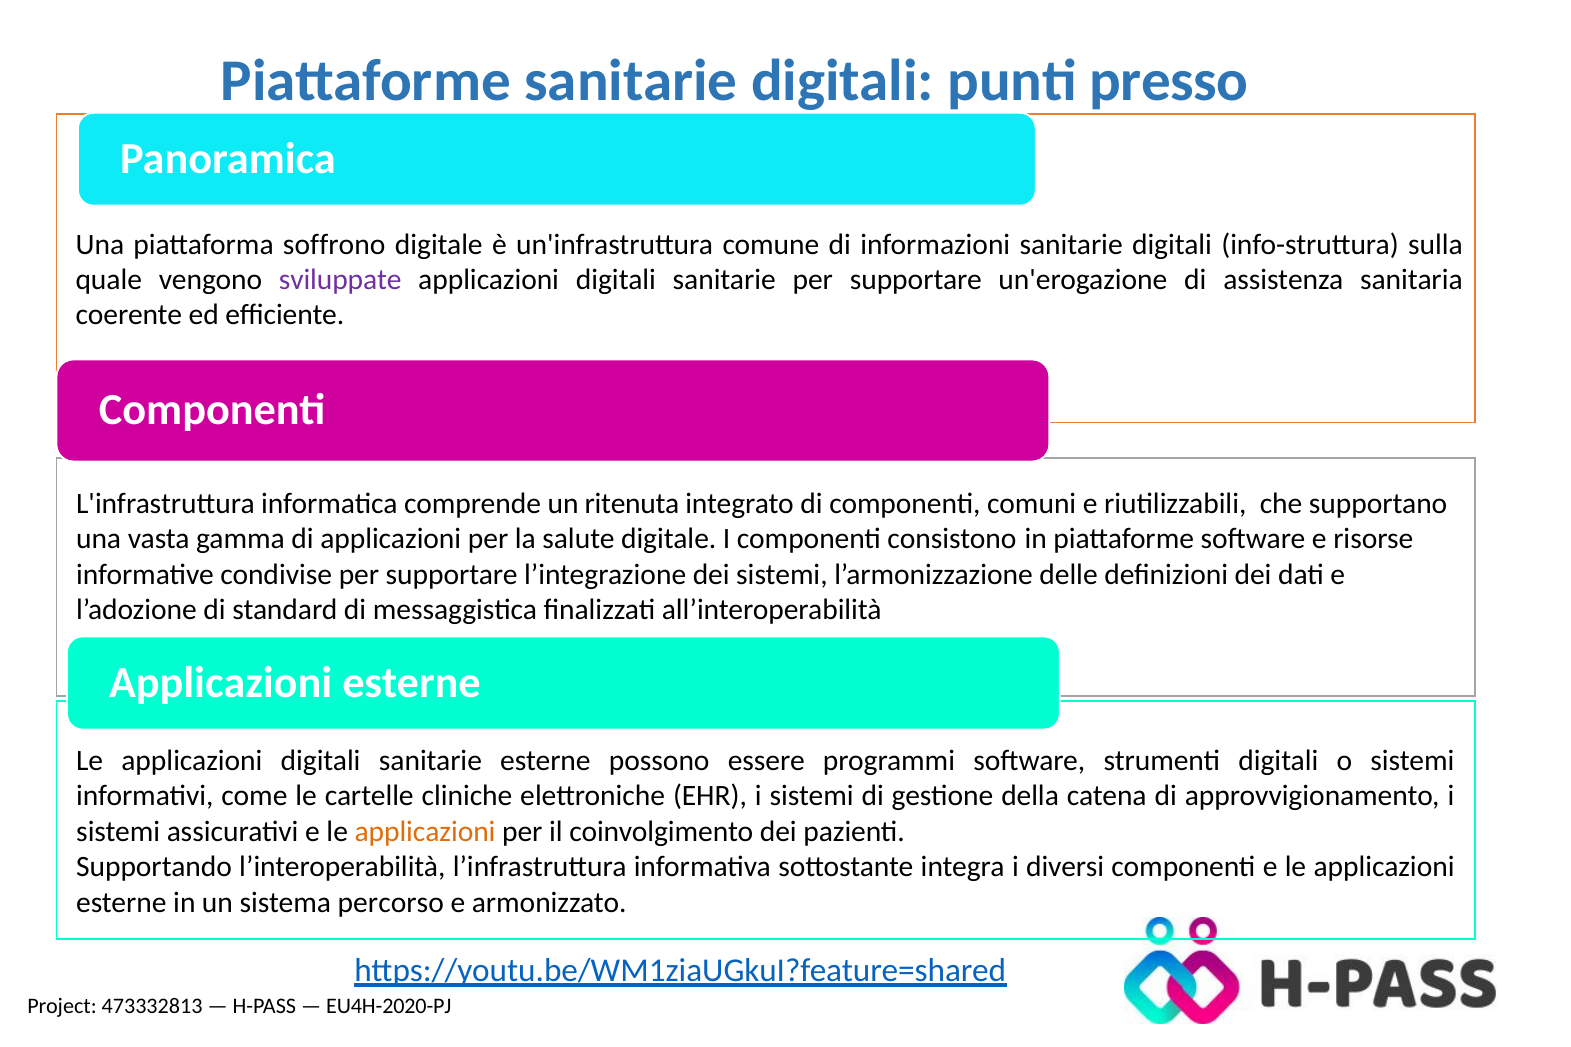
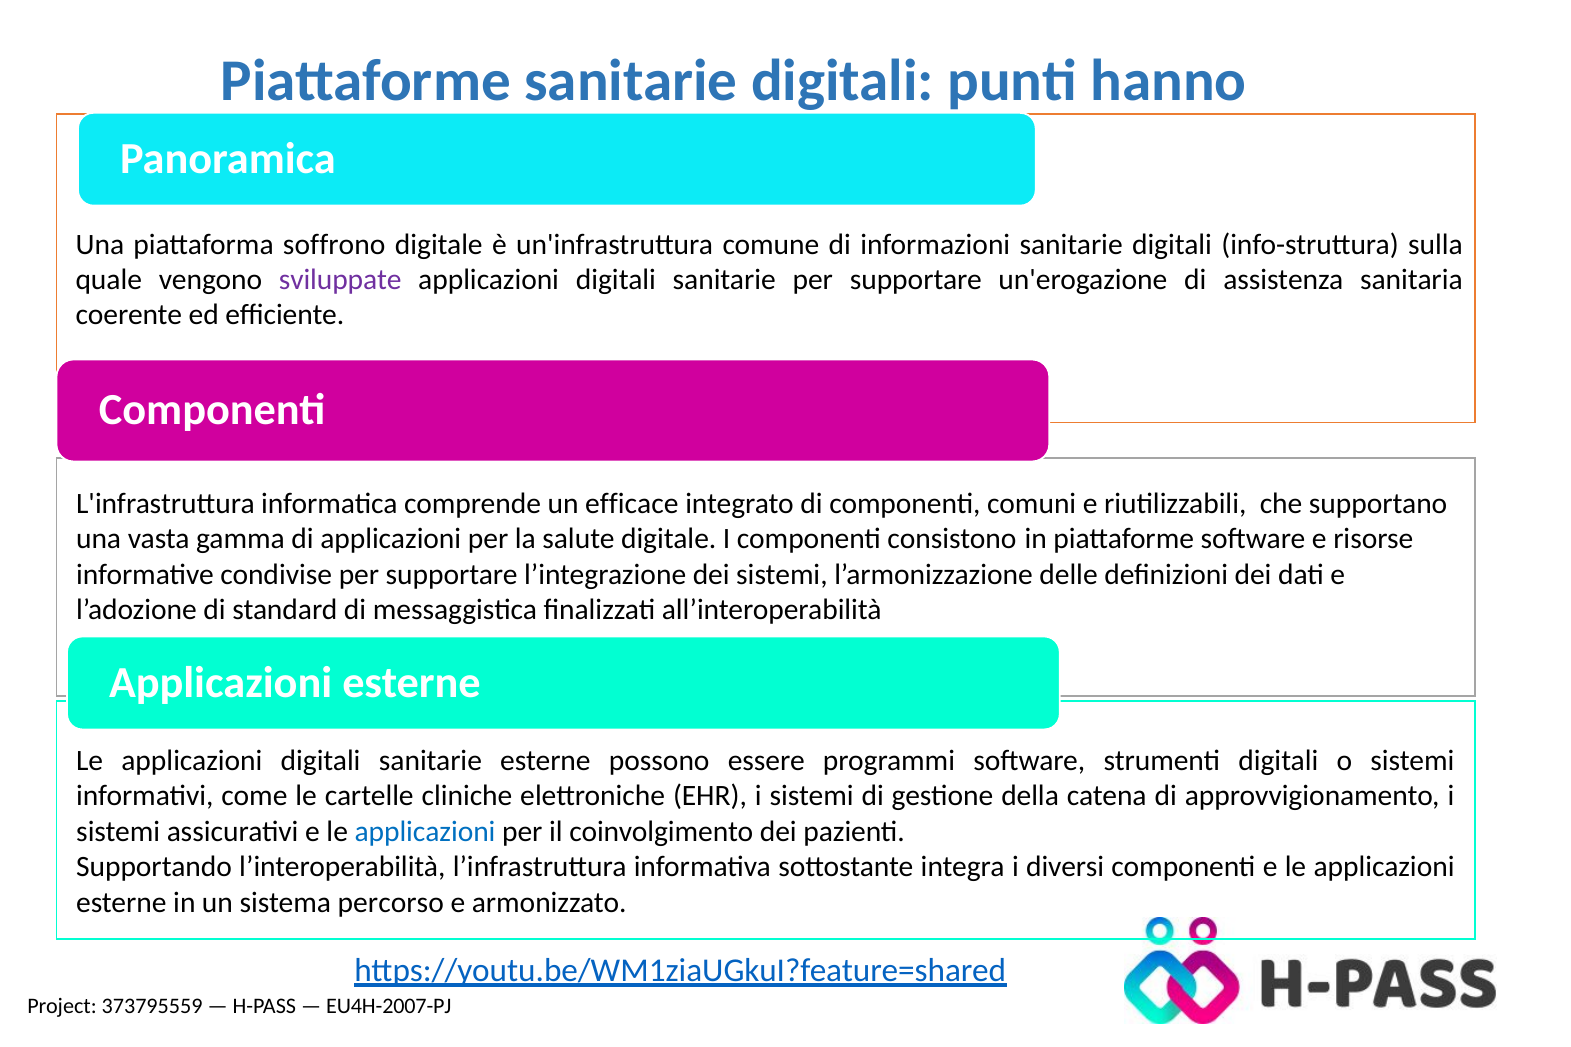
presso: presso -> hanno (1169, 81)
ritenuta: ritenuta -> efficace (632, 504)
applicazioni colour: orange -> blue (425, 832)
473332813: 473332813 -> 373795559 (152, 1006)
EU4H-2020-PJ: EU4H-2020-PJ -> EU4H-2007-PJ (389, 1006)
